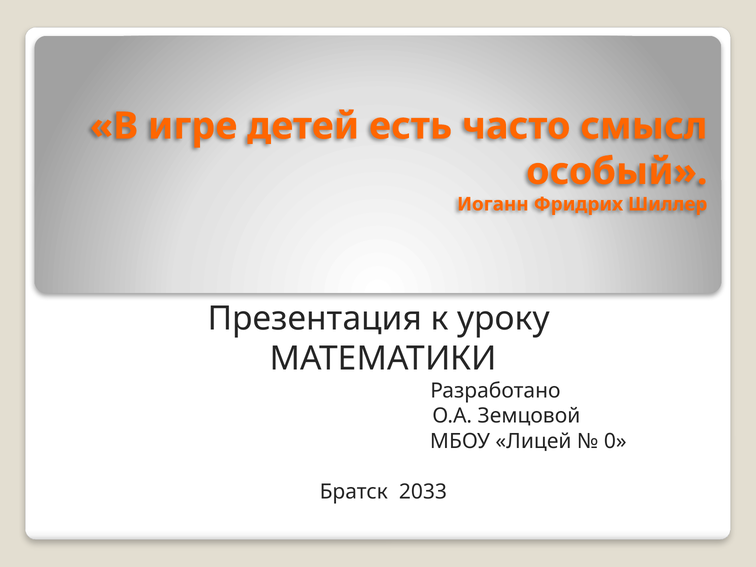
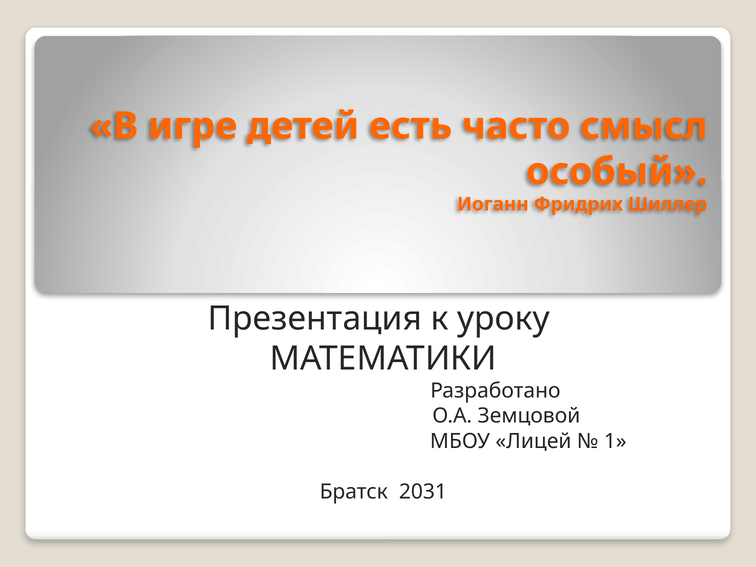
0: 0 -> 1 (615, 441)
2033: 2033 -> 2031 (423, 492)
